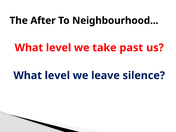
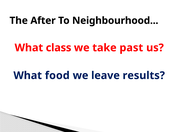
level: level -> class (59, 48)
level: level -> food (57, 75)
silence: silence -> results (144, 75)
